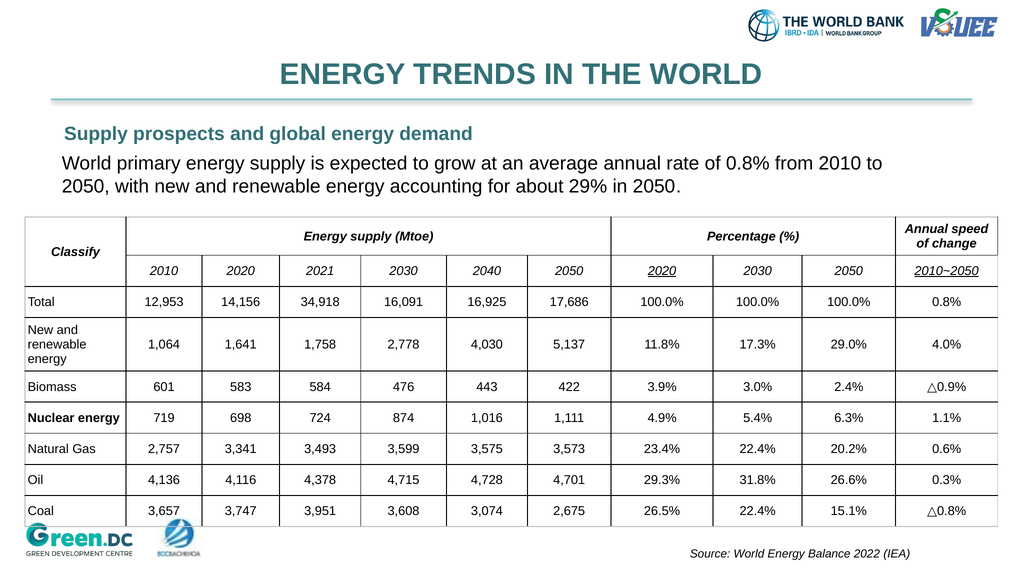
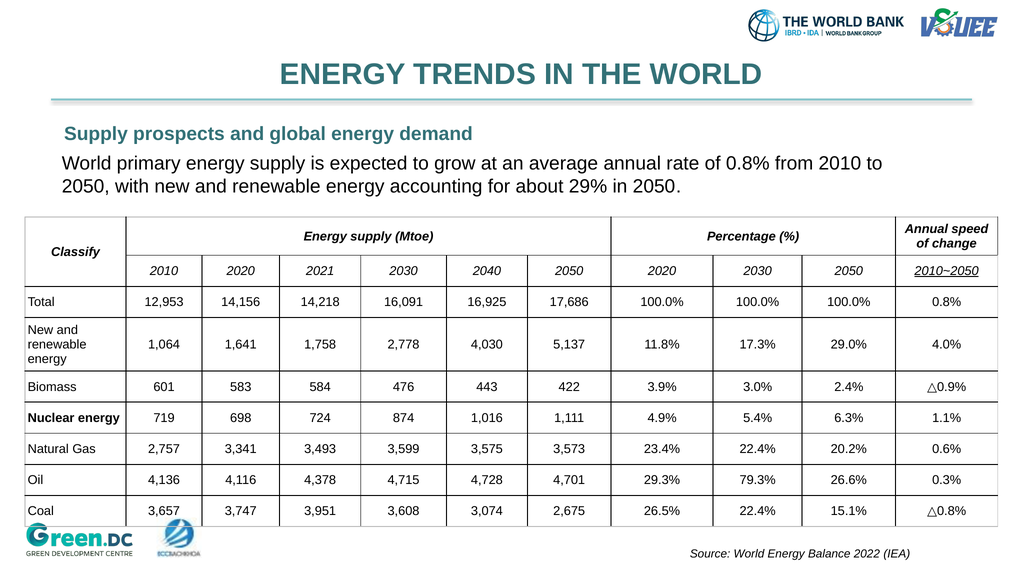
2020 underline: present -> none (662, 271)
34,918: 34,918 -> 14,218 (320, 302)
31.8%: 31.8% -> 79.3% (758, 481)
